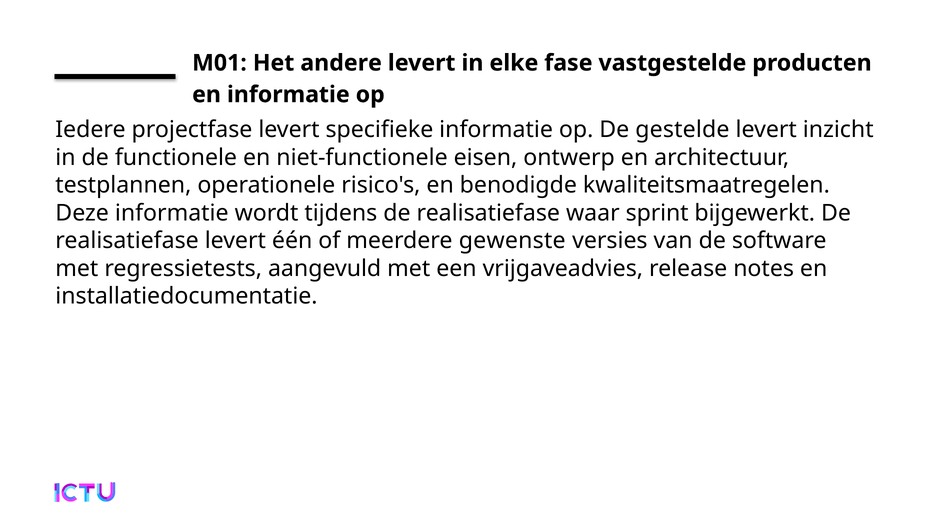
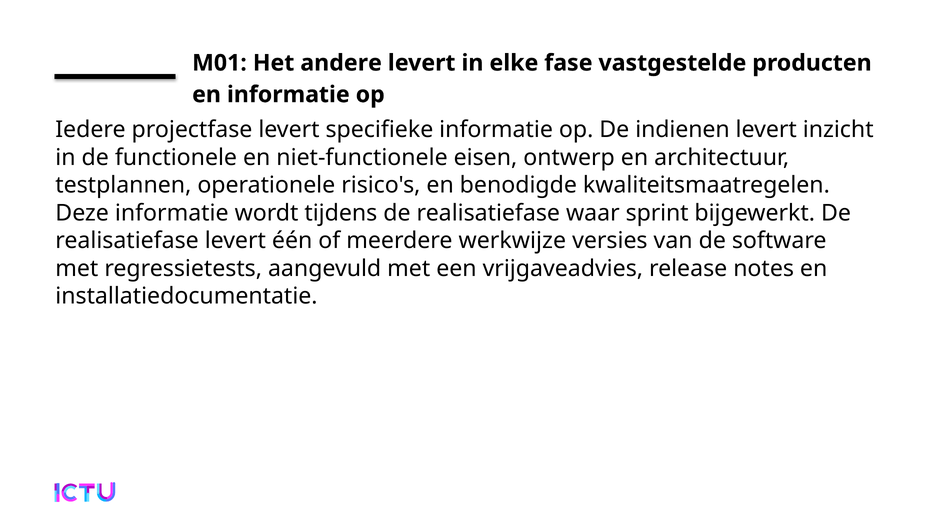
gestelde: gestelde -> indienen (683, 130)
gewenste: gewenste -> werkwijze (512, 241)
